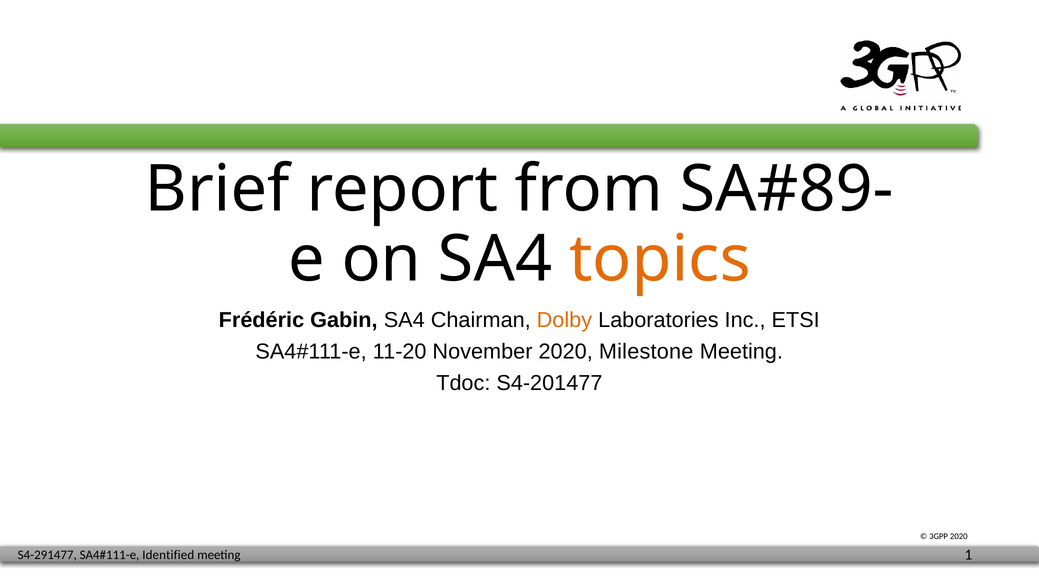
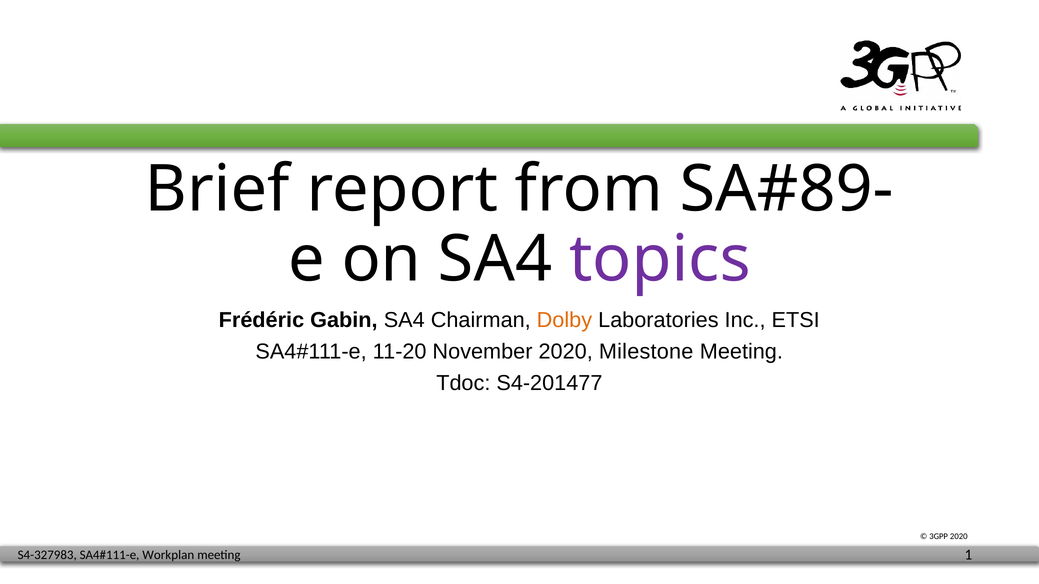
topics colour: orange -> purple (660, 260)
S4-291477: S4-291477 -> S4-327983 (47, 556)
Identified: Identified -> Workplan (168, 556)
